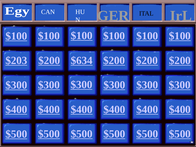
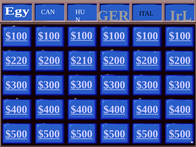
$203: $203 -> $220 (16, 61)
$634: $634 -> $210 (82, 61)
